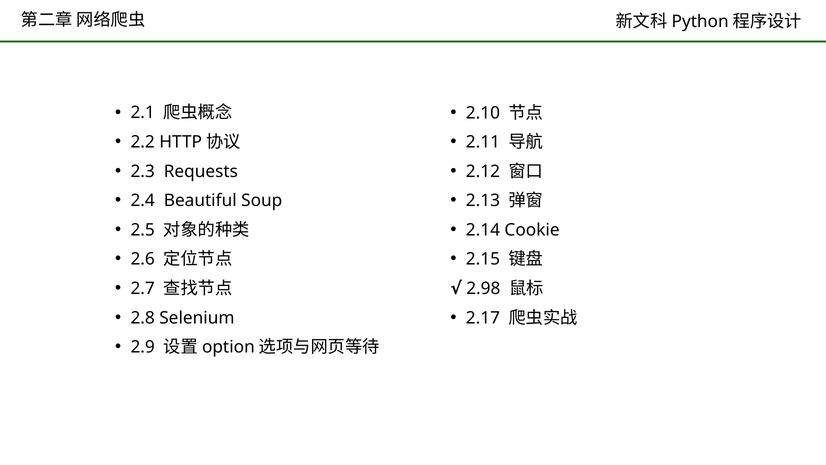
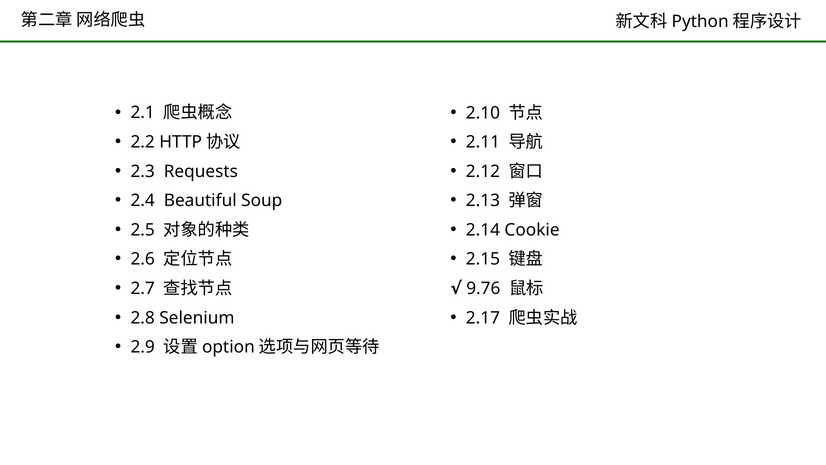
2.98: 2.98 -> 9.76 (483, 288)
